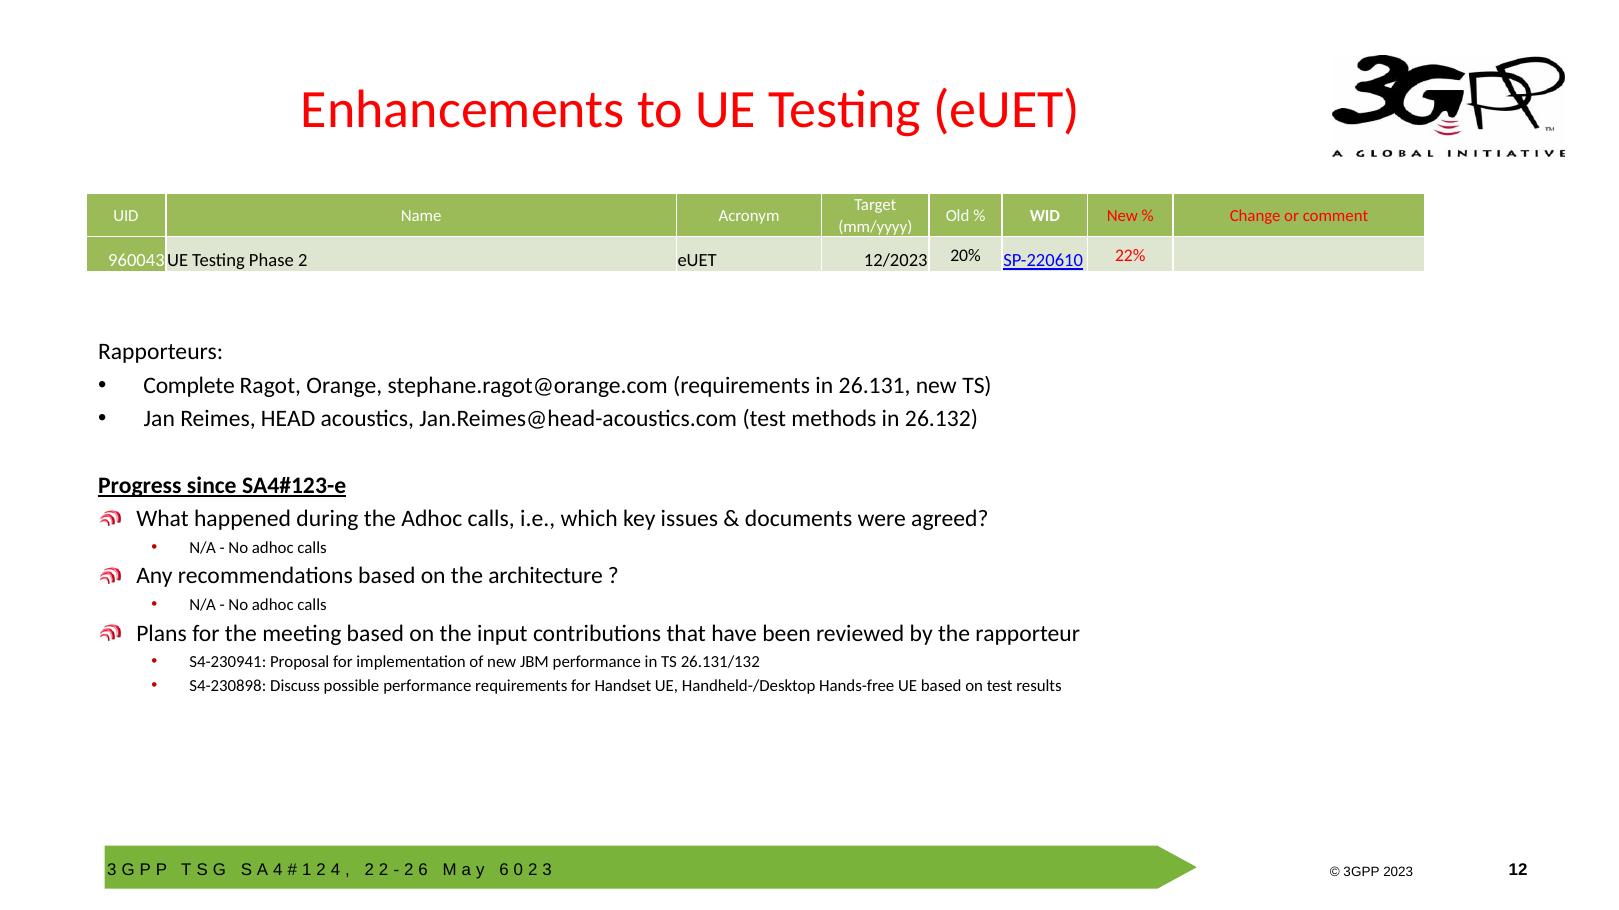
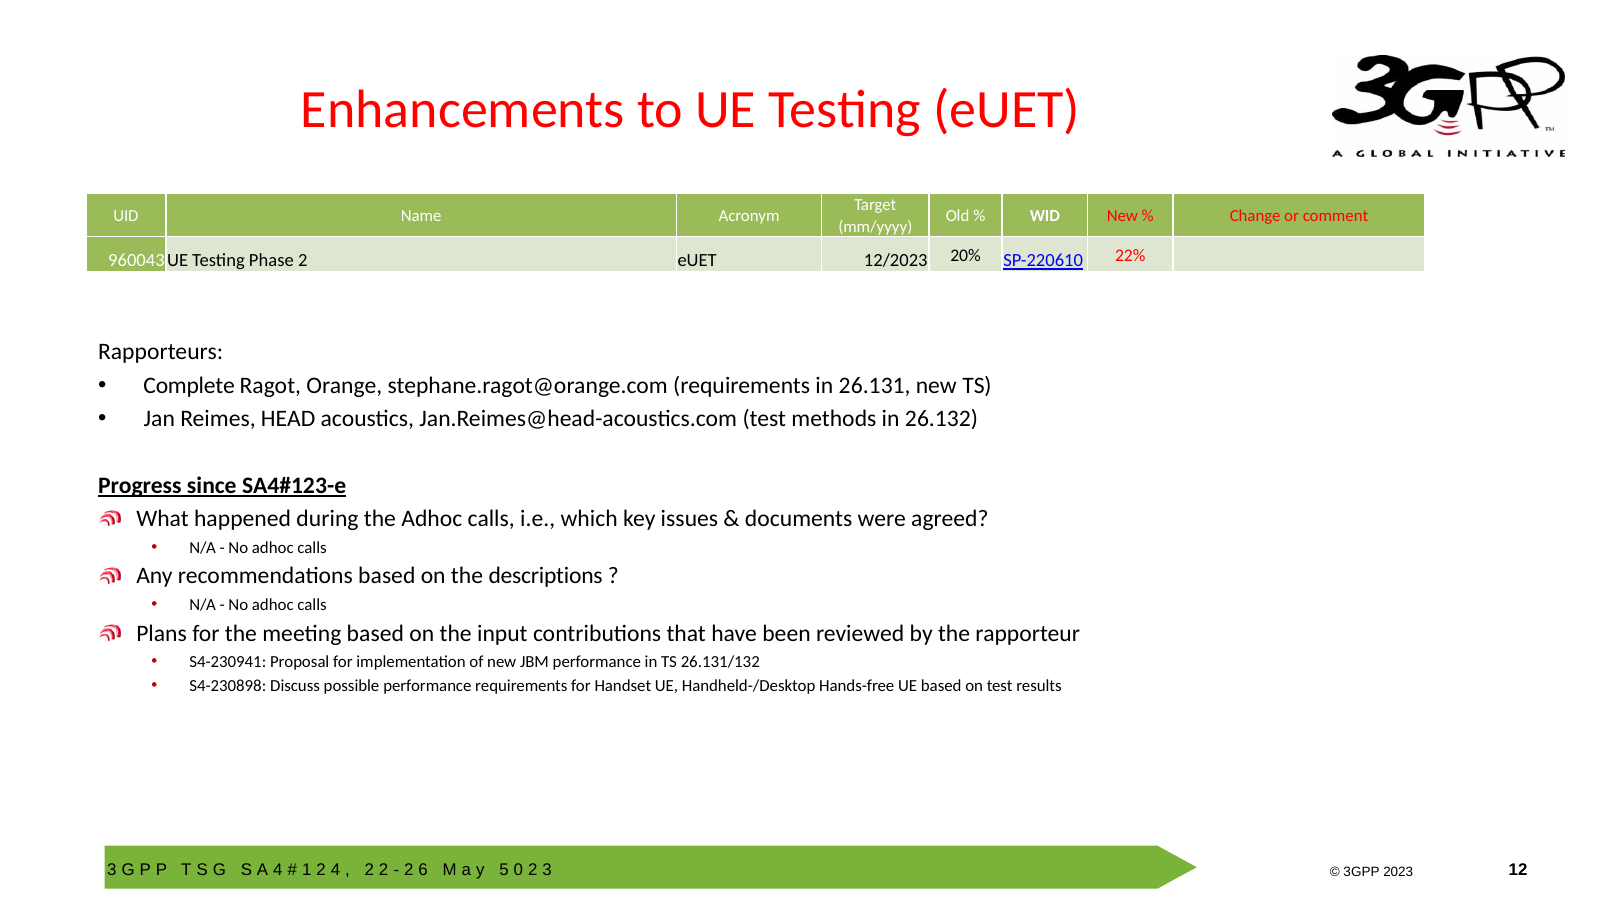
architecture: architecture -> descriptions (546, 577)
6: 6 -> 5 (504, 871)
